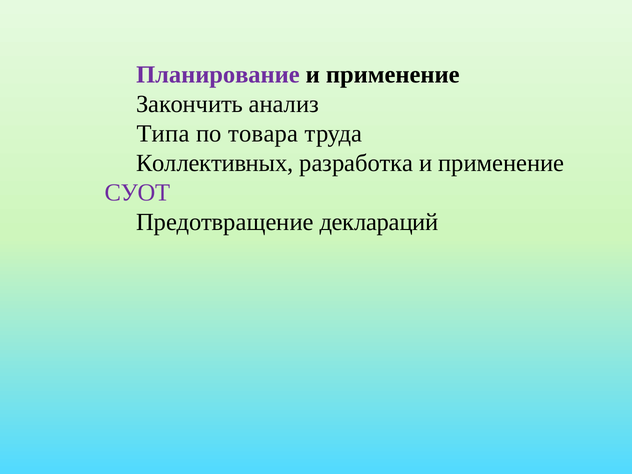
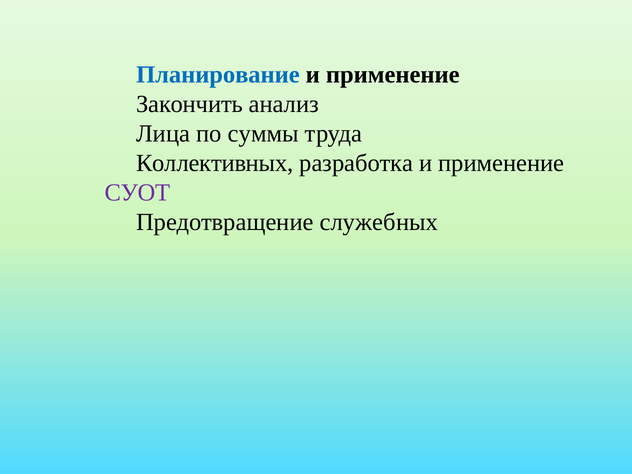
Планирование colour: purple -> blue (218, 75)
Типа: Типа -> Лица (163, 134)
товара: товара -> суммы (263, 134)
деклараций: деклараций -> служебных (379, 222)
